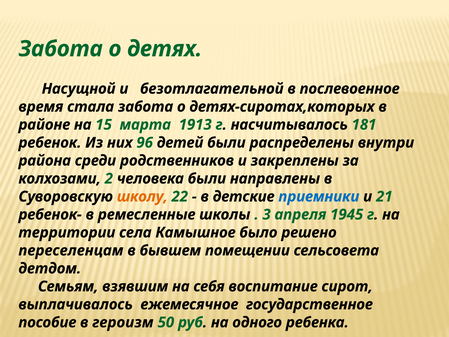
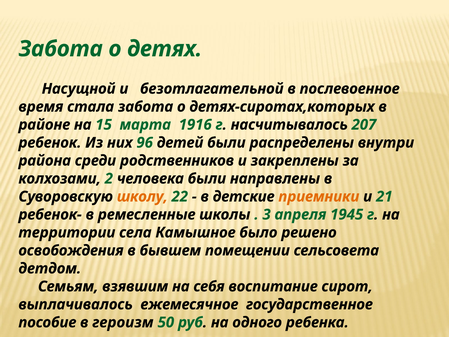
1913: 1913 -> 1916 (195, 125)
181: 181 -> 207 (364, 125)
приемники colour: blue -> orange (319, 196)
переселенцам: переселенцам -> освобождения (71, 250)
